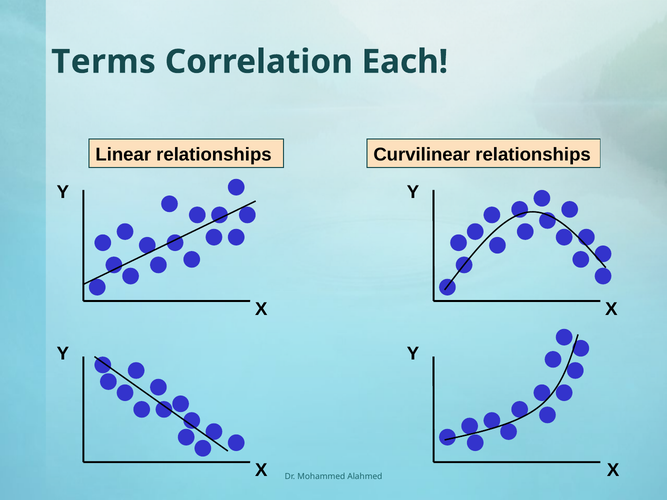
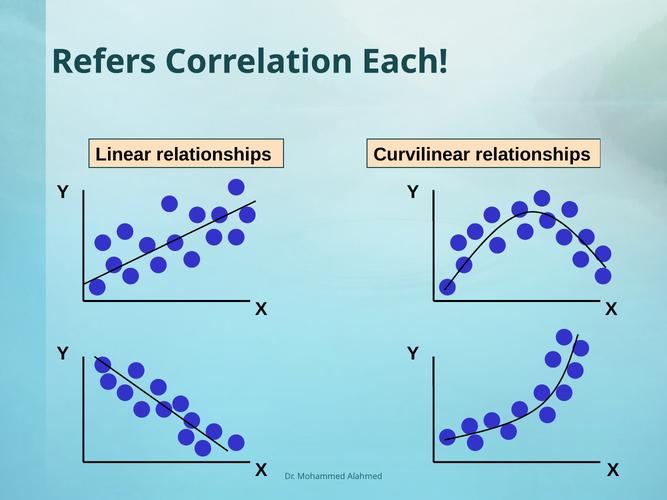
Terms: Terms -> Refers (104, 62)
